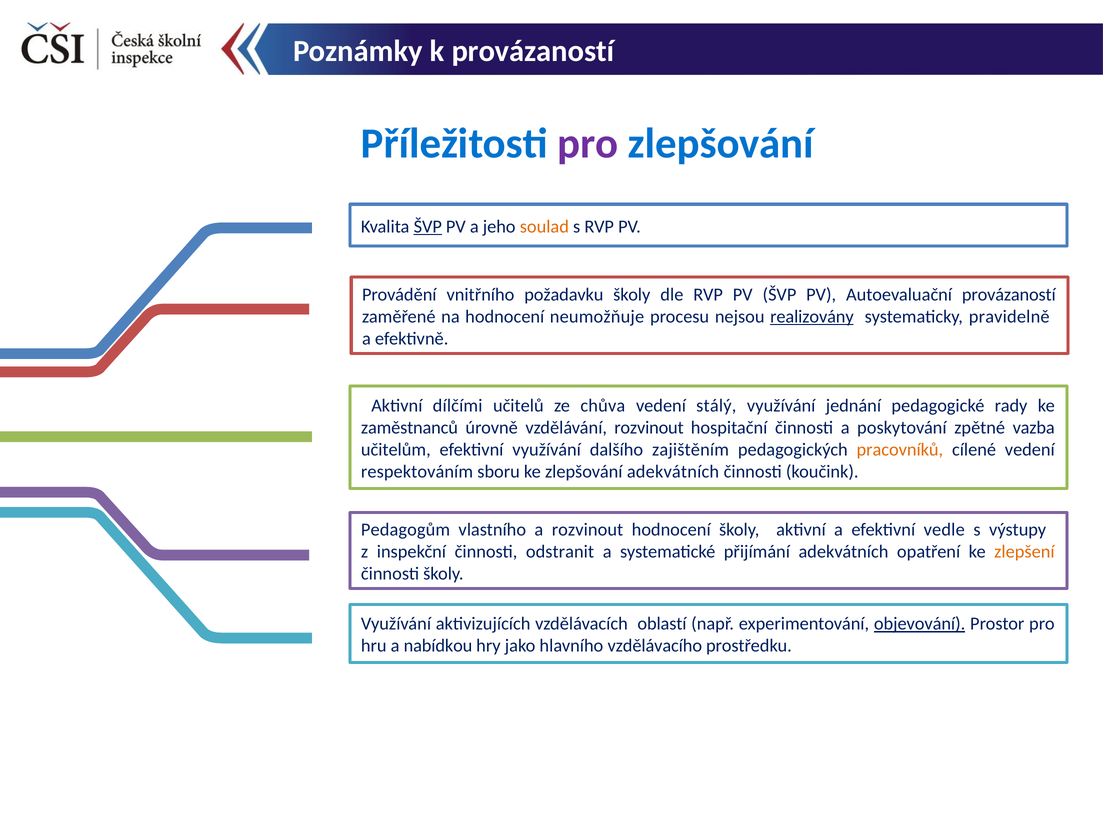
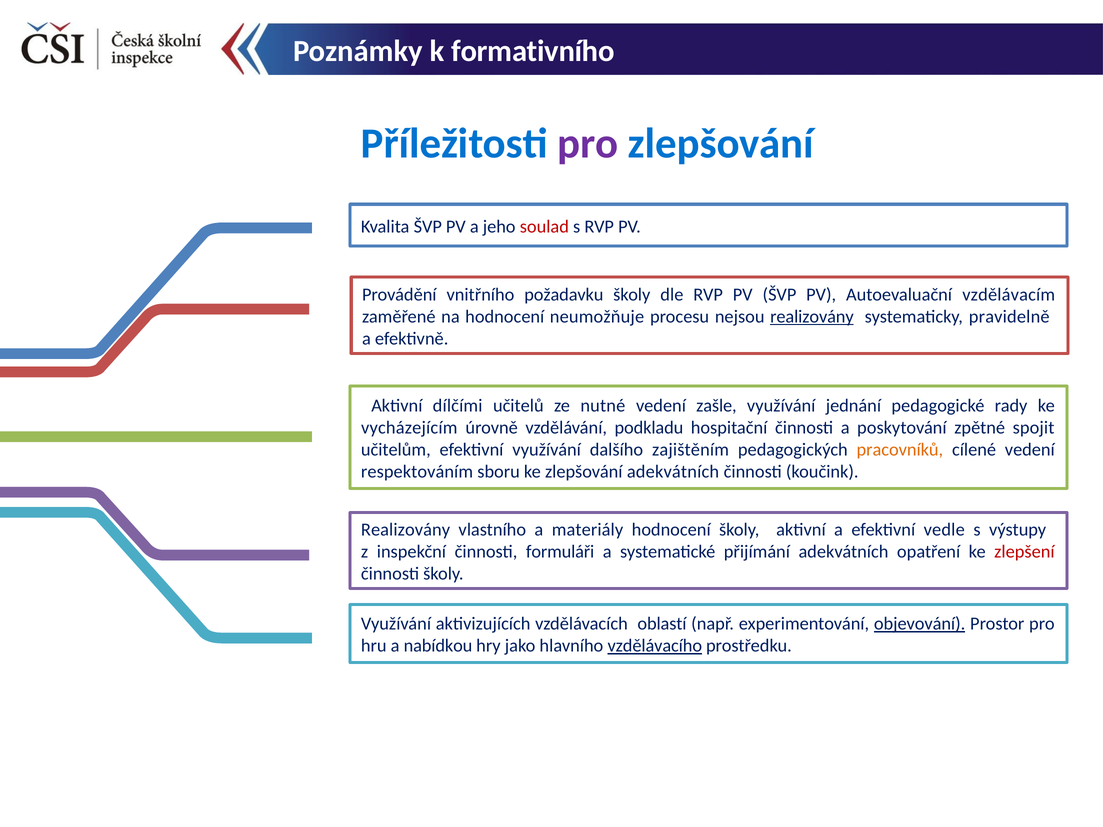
k provázaností: provázaností -> formativního (533, 51)
ŠVP underline: present -> none (428, 227)
soulad colour: orange -> red (544, 227)
Autoevaluační provázaností: provázaností -> vzdělávacím (1009, 295)
chůva: chůva -> nutné (603, 406)
stálý: stálý -> zašle (716, 406)
zaměstnanců: zaměstnanců -> vycházejícím (409, 428)
vzdělávání rozvinout: rozvinout -> podkladu (649, 428)
vazba: vazba -> spojit (1034, 428)
Pedagogům: Pedagogům -> Realizovány (406, 530)
a rozvinout: rozvinout -> materiály (587, 530)
odstranit: odstranit -> formuláři (560, 552)
zlepšení colour: orange -> red (1024, 552)
vzdělávacího underline: none -> present (655, 646)
